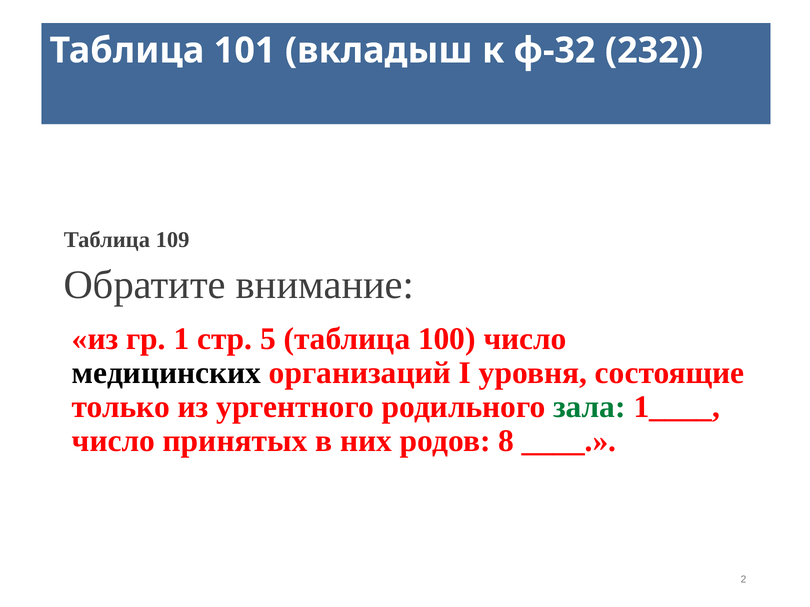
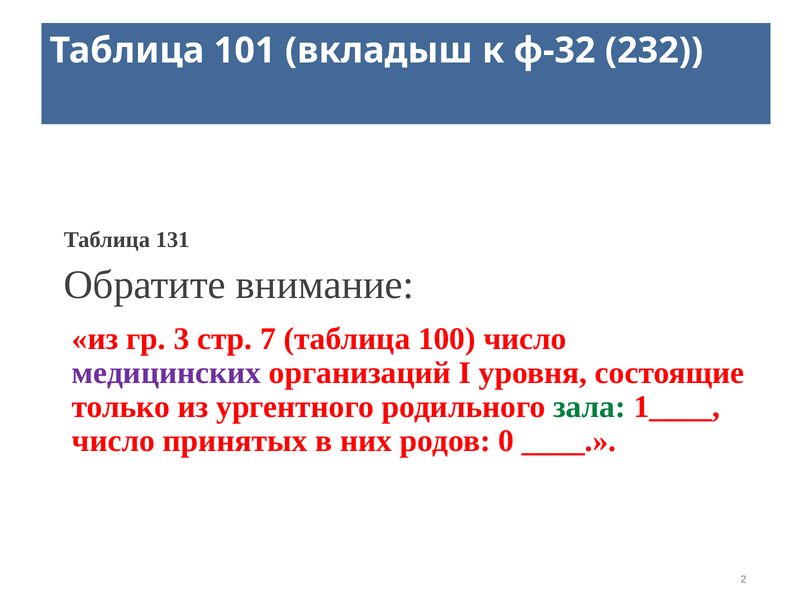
109: 109 -> 131 (173, 240)
1: 1 -> 3 (181, 339)
5: 5 -> 7 (268, 339)
медицинских colour: black -> purple (166, 373)
8: 8 -> 0 (506, 441)
